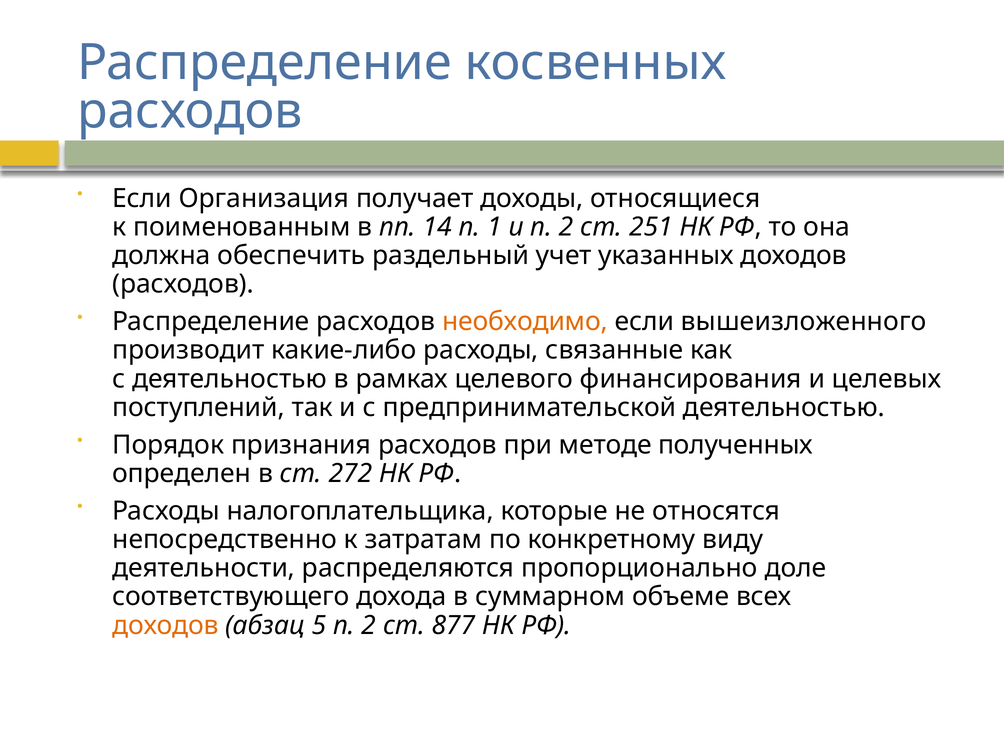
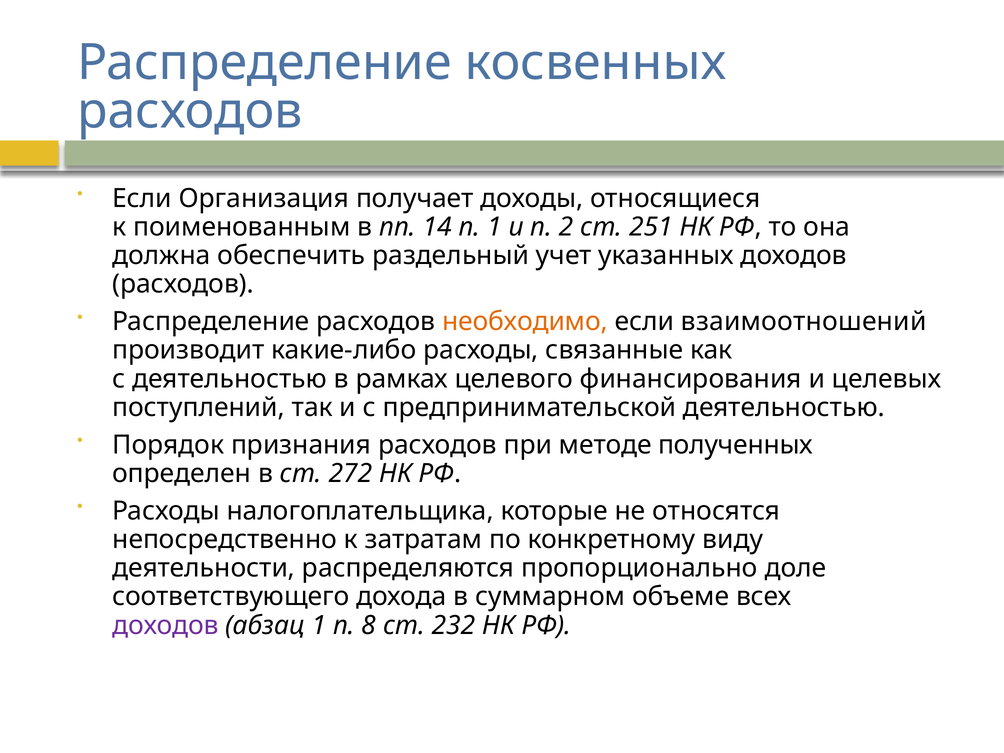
вышеизложенного: вышеизложенного -> взаимоотношений (804, 322)
доходов colour: orange -> purple (166, 625)
абзац 5: 5 -> 1 (319, 625)
2: 2 -> 8 (369, 625)
877: 877 -> 232 (454, 625)
